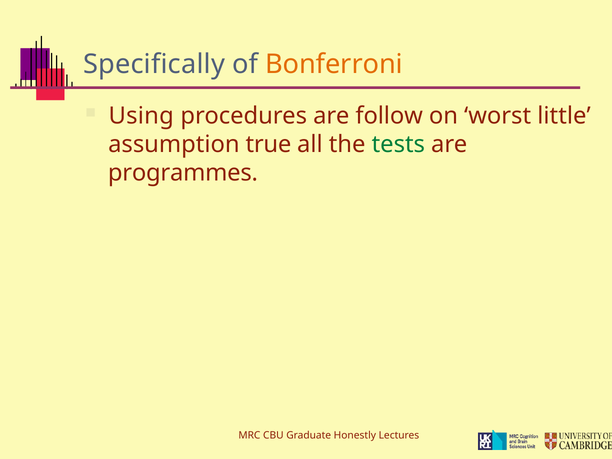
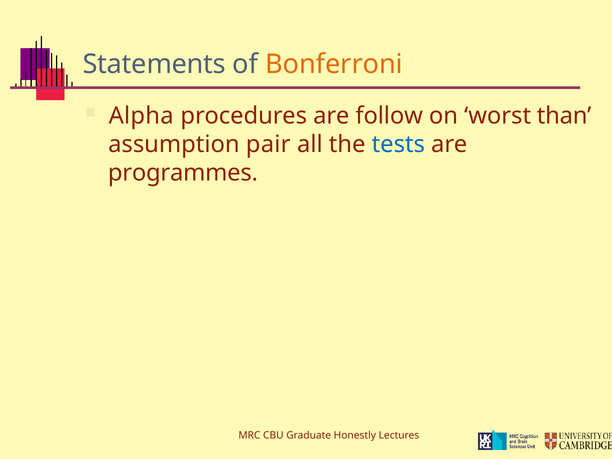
Specifically: Specifically -> Statements (154, 64)
Using: Using -> Alpha (141, 116)
little: little -> than (564, 116)
true: true -> pair (268, 144)
tests colour: green -> blue (398, 144)
